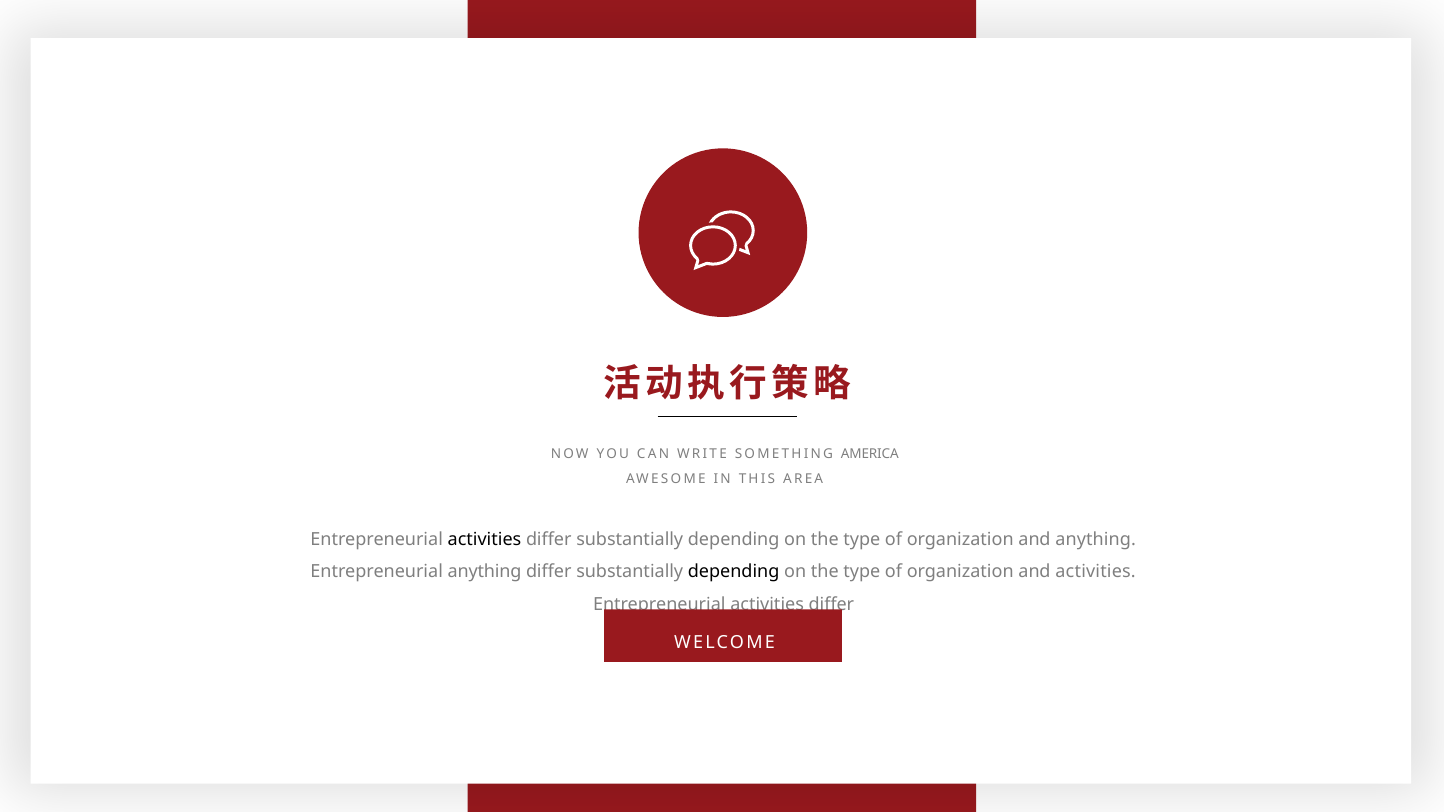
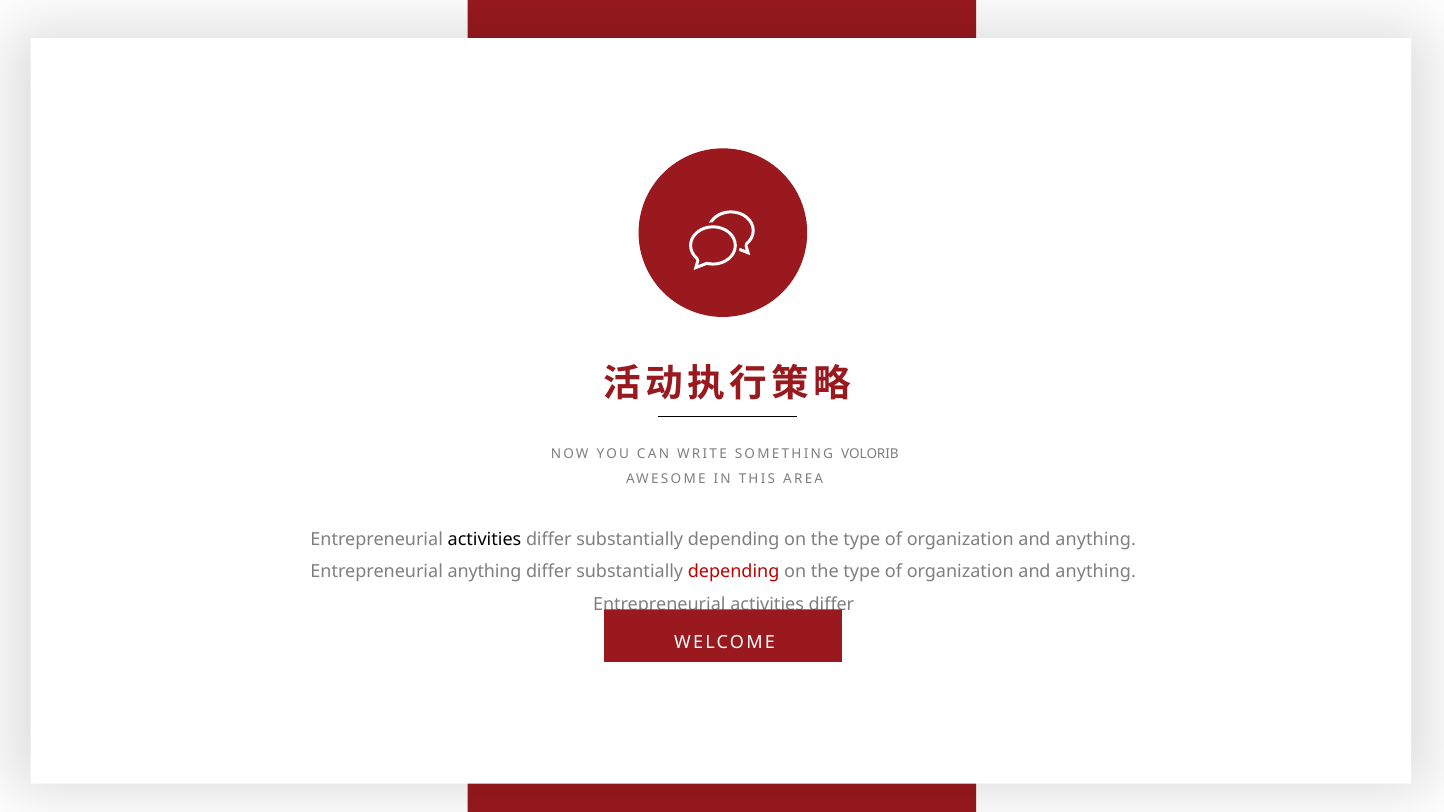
AMERICA: AMERICA -> VOLORIB (870, 454)
depending colour: black -> red (734, 572)
activities: activities -> anything (1096, 572)
